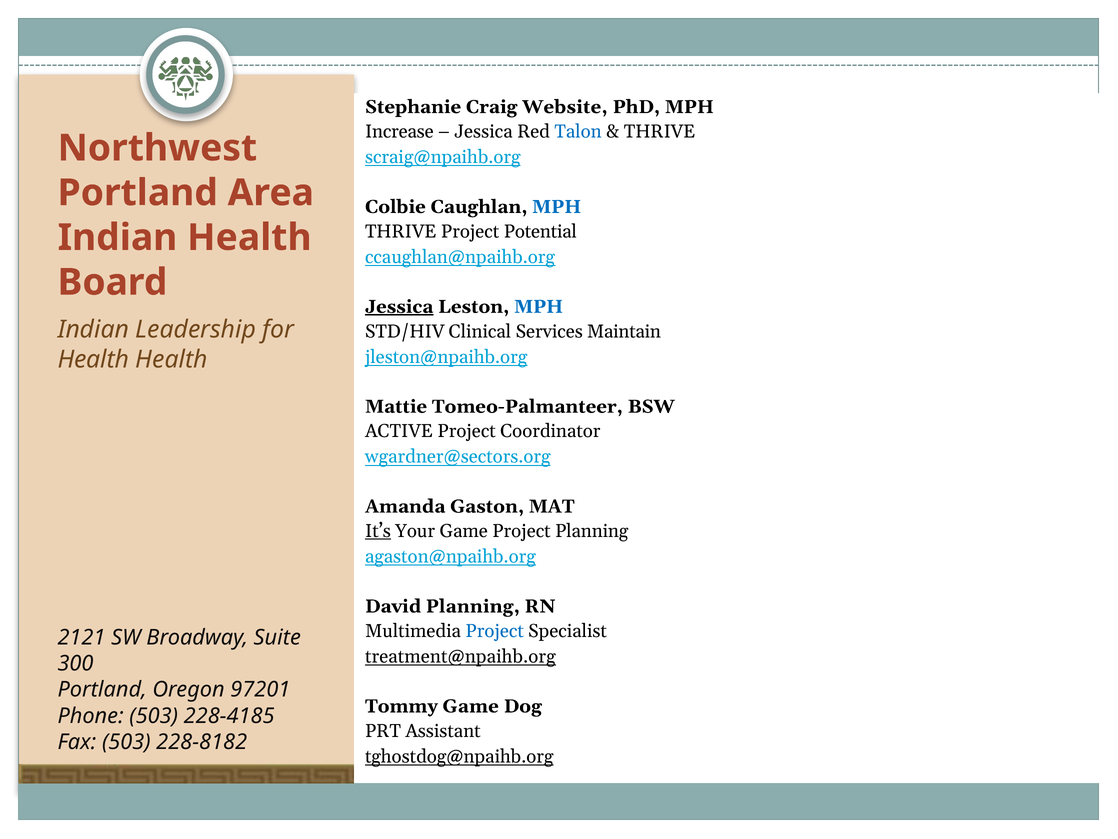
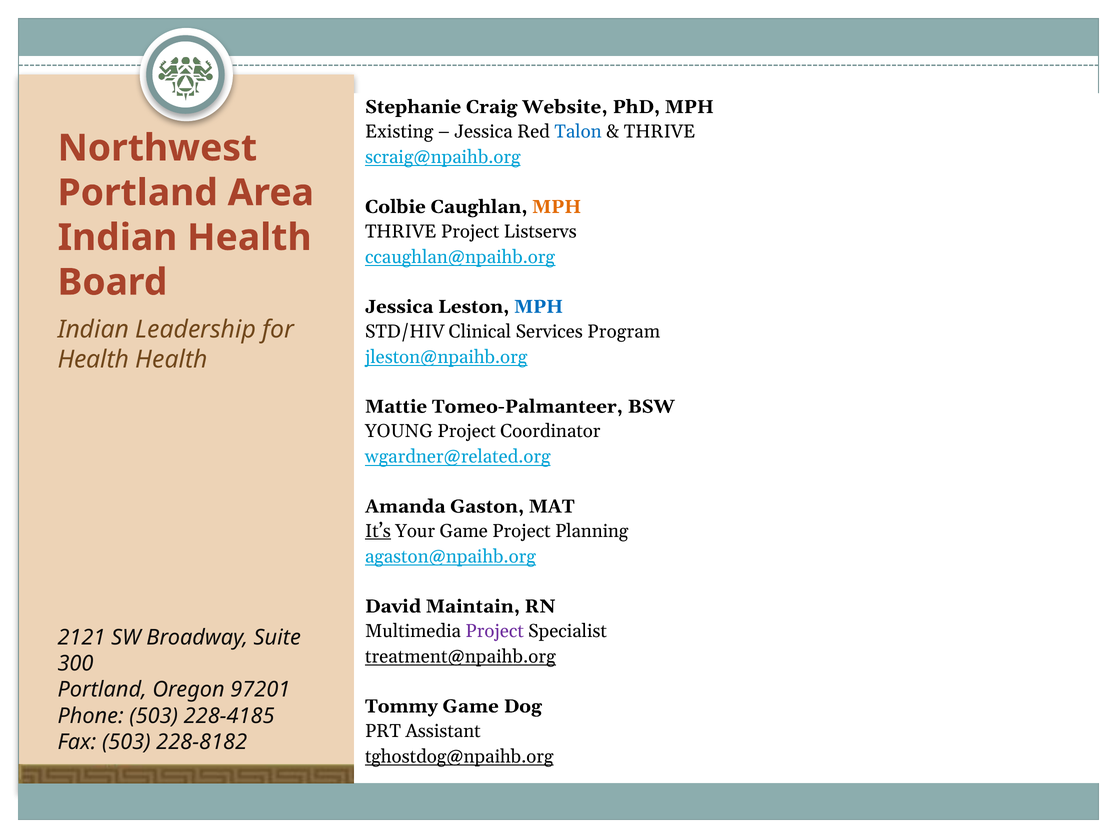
Increase: Increase -> Existing (399, 132)
MPH colour: blue -> orange (557, 207)
Potential: Potential -> Listservs (540, 231)
Jessica underline: present -> none (399, 306)
Maintain: Maintain -> Program (624, 331)
ACTIVE: ACTIVE -> YOUNG (399, 431)
wgardner@sectors.org: wgardner@sectors.org -> wgardner@related.org (458, 457)
David Planning: Planning -> Maintain (473, 606)
Project colour: blue -> purple (495, 631)
